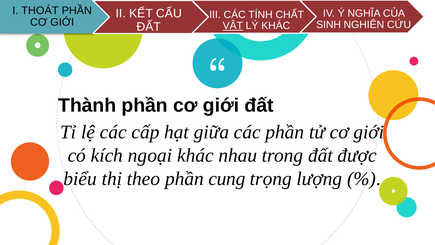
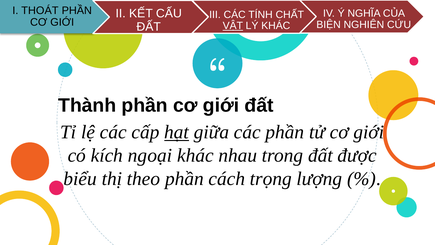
SINH: SINH -> BIỆN (329, 25)
hạt underline: none -> present (177, 132)
cung: cung -> cách (227, 178)
